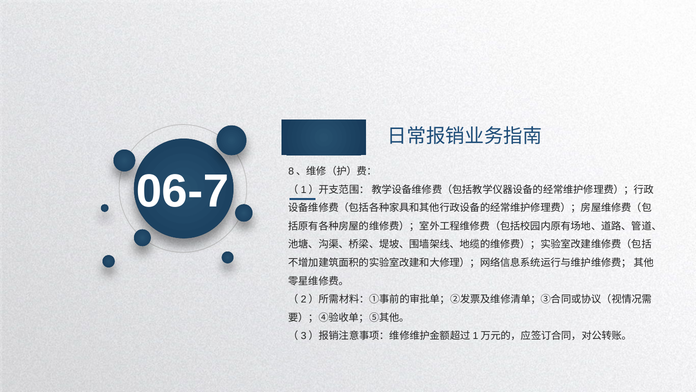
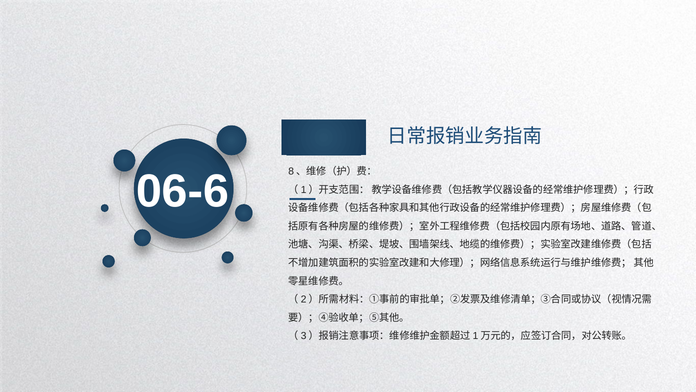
06-7: 06-7 -> 06-6 (183, 191)
